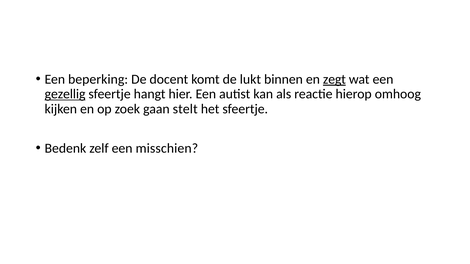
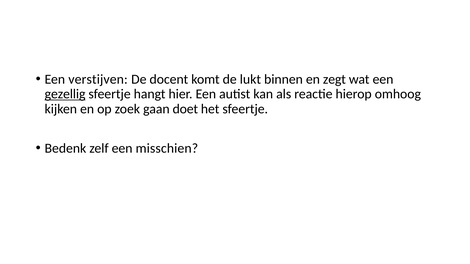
beperking: beperking -> verstijven (98, 79)
zegt underline: present -> none (334, 79)
stelt: stelt -> doet (185, 109)
